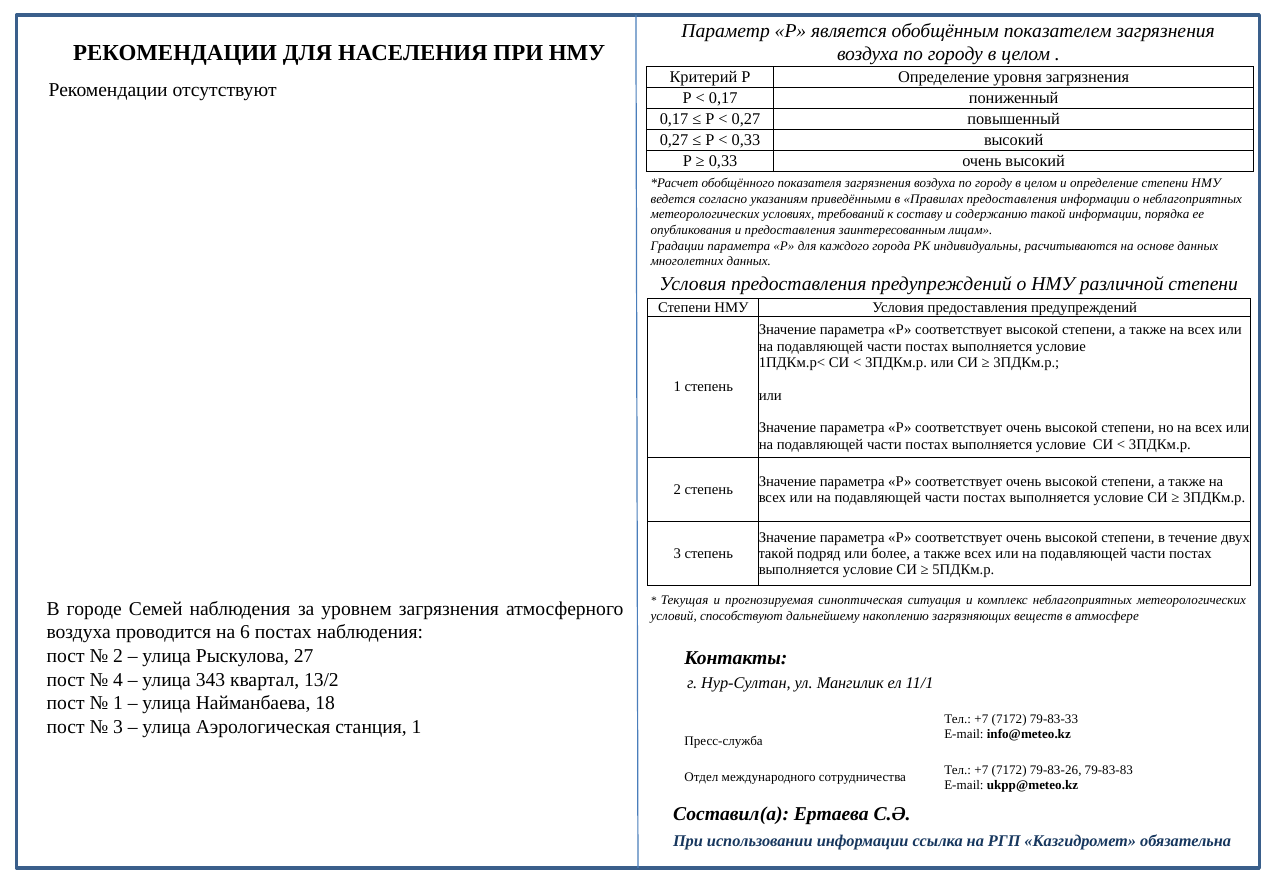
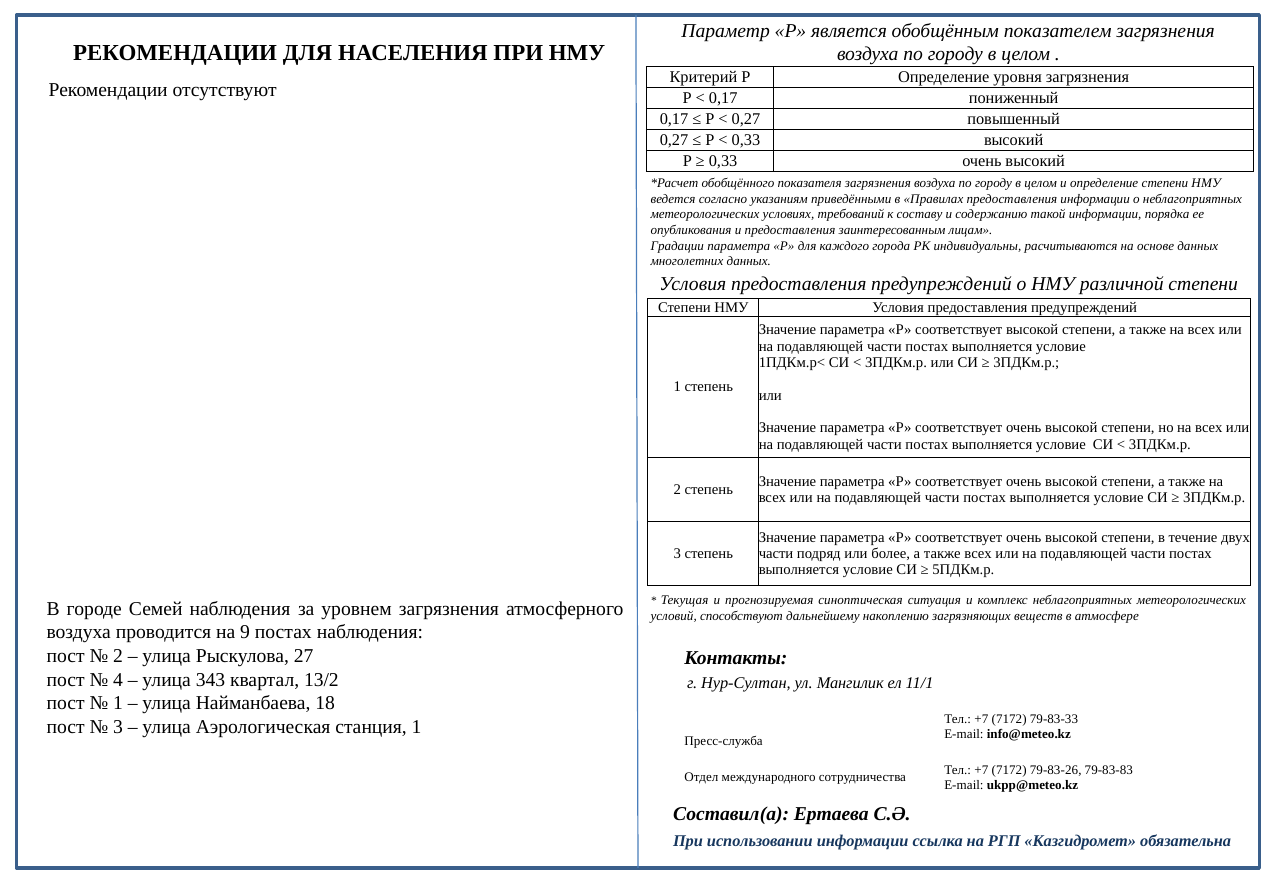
такой: такой -> части (776, 554)
6: 6 -> 9 (245, 633)
